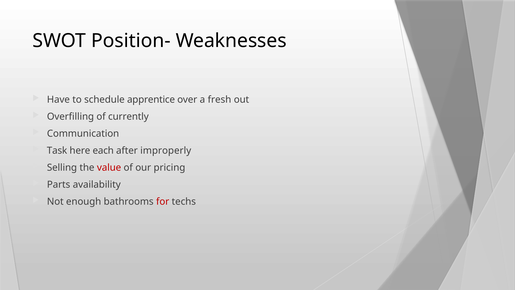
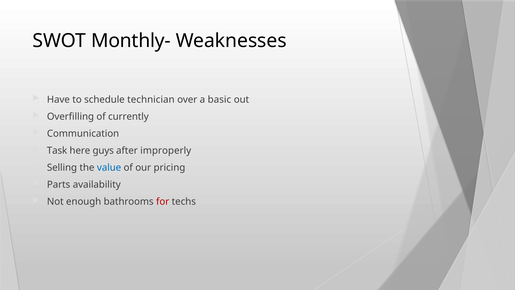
Position-: Position- -> Monthly- (131, 41)
apprentice: apprentice -> technician (151, 100)
fresh: fresh -> basic (219, 100)
each: each -> guys (103, 151)
value colour: red -> blue (109, 167)
